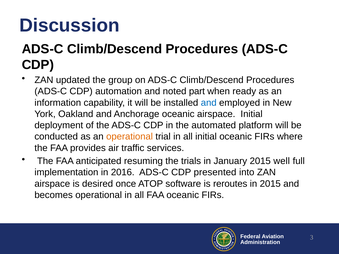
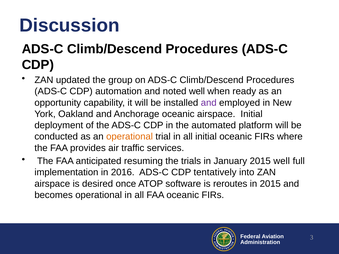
noted part: part -> well (197, 91)
information: information -> opportunity (58, 103)
and colour: blue -> purple (209, 103)
presented: presented -> tentatively (215, 173)
